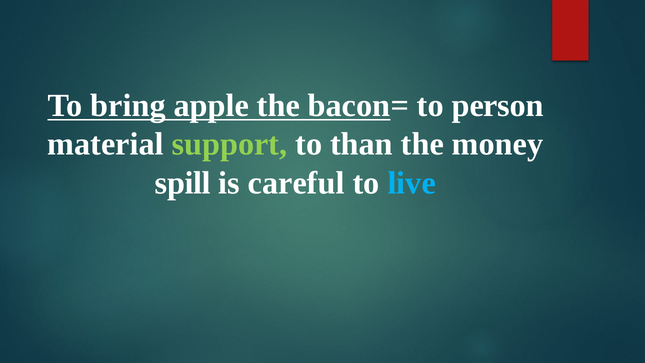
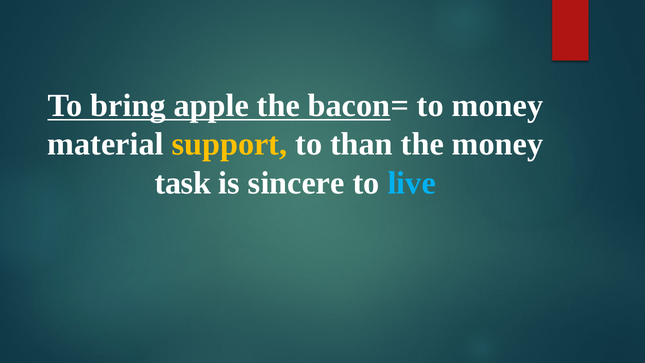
to person: person -> money (498, 106)
support colour: light green -> yellow (230, 144)
spill: spill -> task (183, 183)
careful: careful -> sincere (296, 183)
